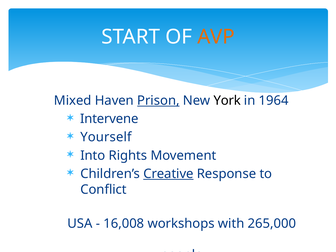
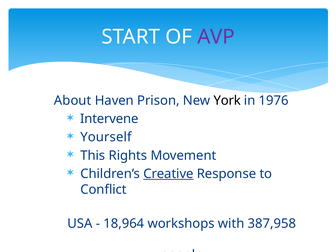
AVP colour: orange -> purple (216, 37)
Mixed: Mixed -> About (73, 101)
Prison underline: present -> none (158, 101)
1964: 1964 -> 1976 (274, 101)
Into: Into -> This (93, 155)
16,008: 16,008 -> 18,964 (124, 223)
265,000: 265,000 -> 387,958 (272, 223)
